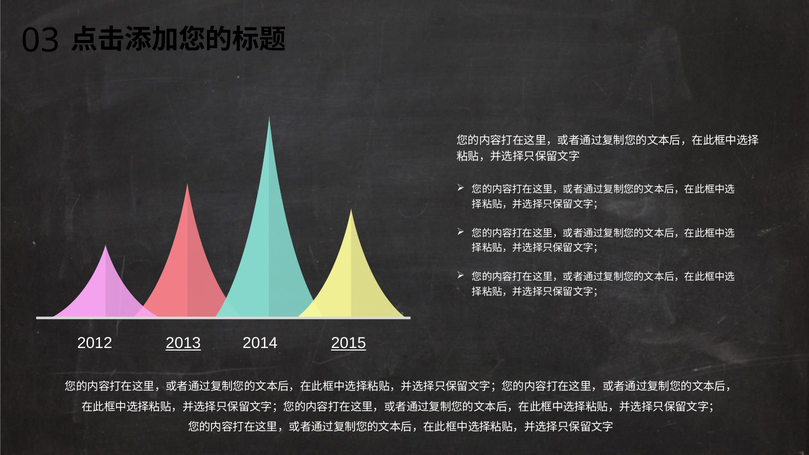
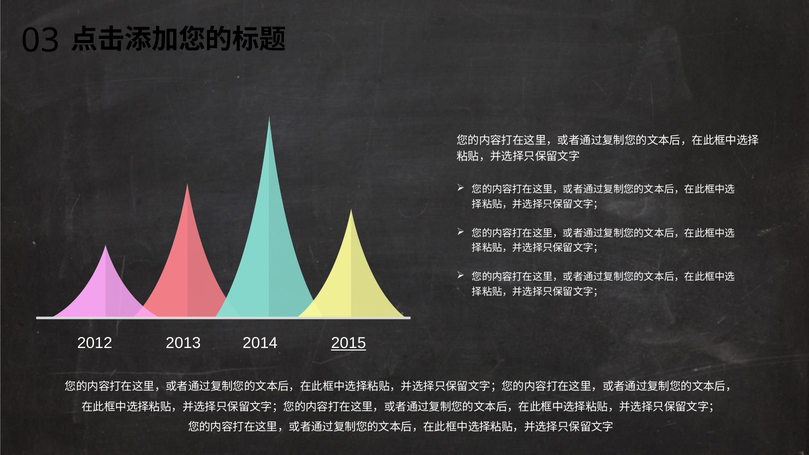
2013 underline: present -> none (183, 343)
